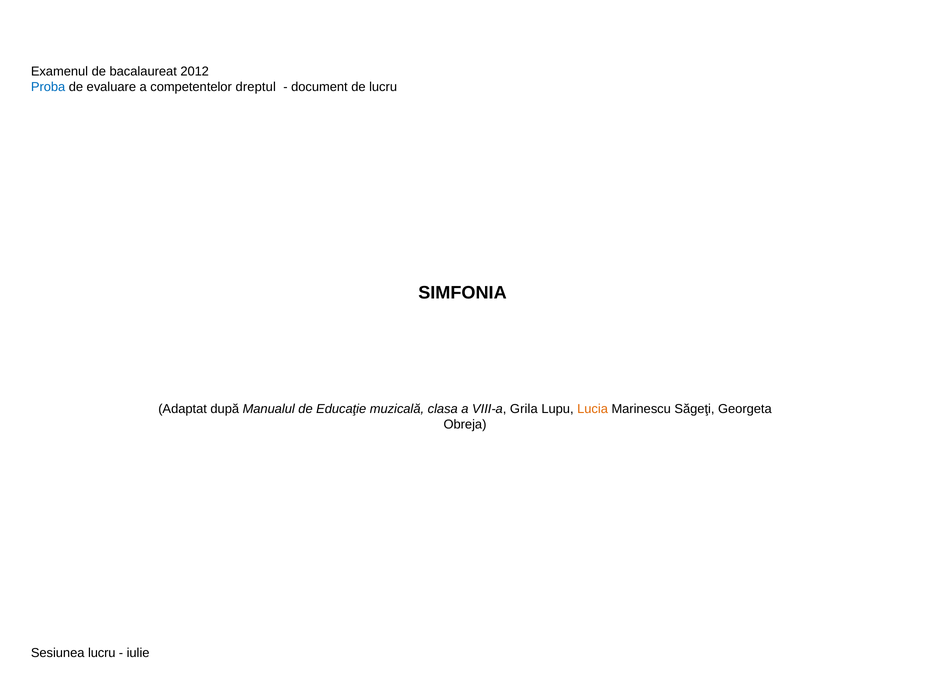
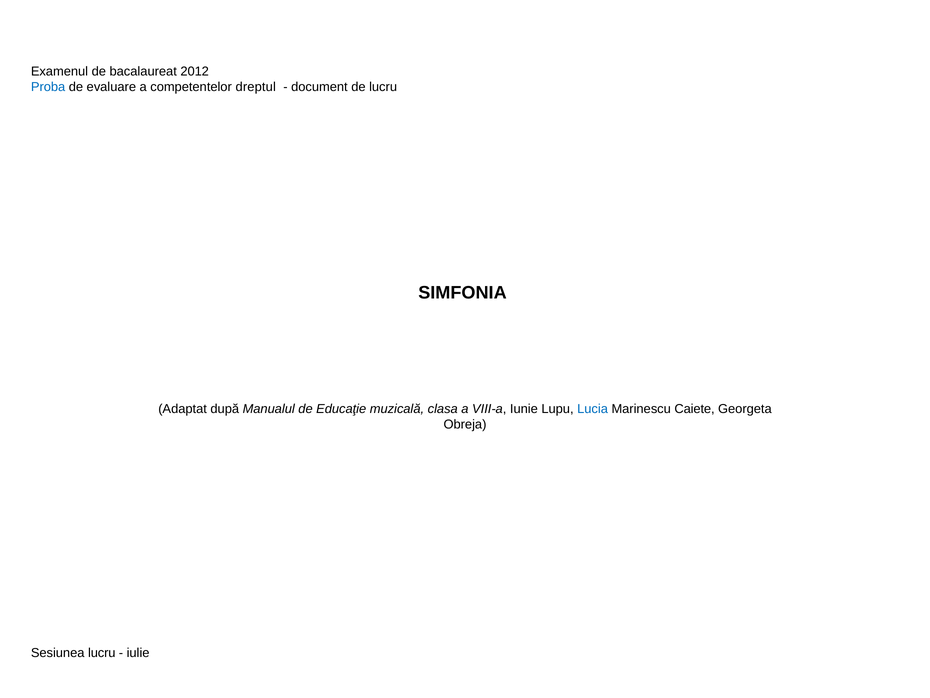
Grila: Grila -> Iunie (524, 409)
Lucia colour: orange -> blue (593, 409)
Săgeţi: Săgeţi -> Caiete (695, 409)
